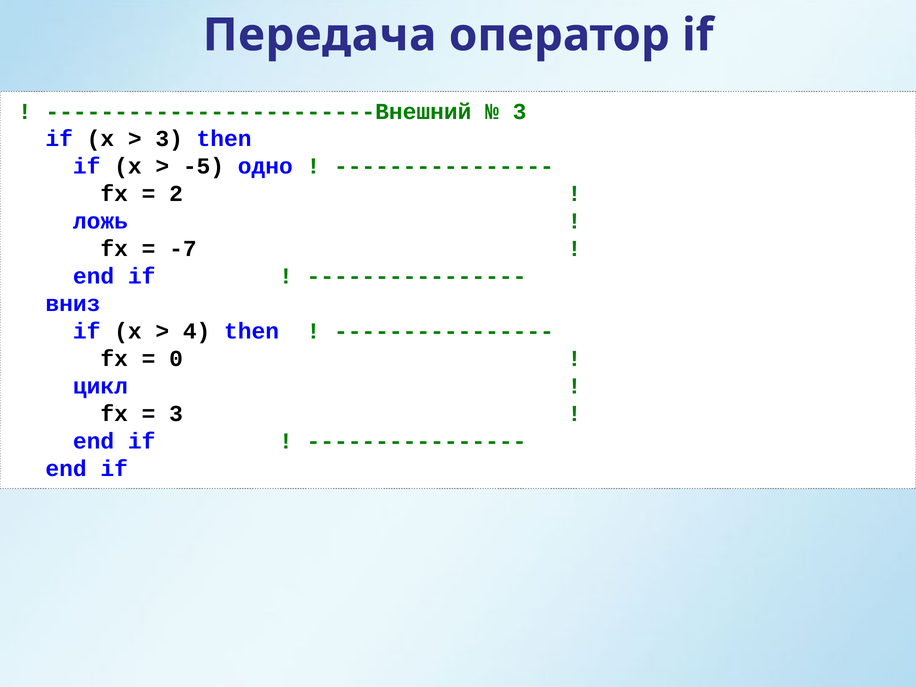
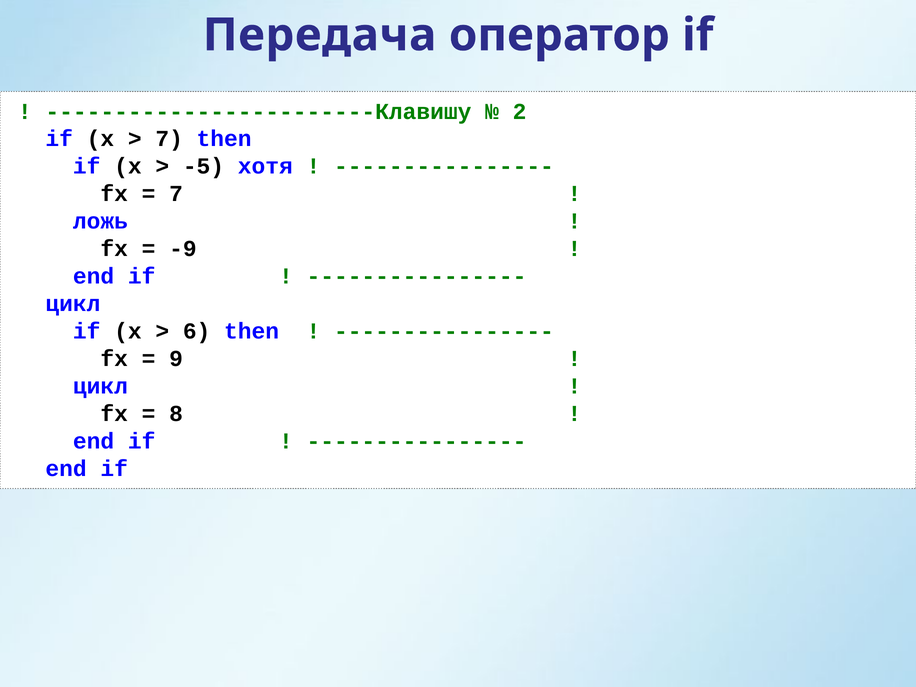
------------------------Внешний: ------------------------Внешний -> ------------------------Клавишу (258, 111)
3: 3 -> 2 (520, 111)
3: 3 -> 7 (169, 139)
одно: одно -> хотя (265, 166)
2: 2 -> 7 (176, 194)
-7: -7 -> -9 (183, 249)
вниз: вниз -> цикл (73, 304)
4: 4 -> 6 (197, 331)
0: 0 -> 9 (176, 359)
3: 3 -> 8 (176, 414)
